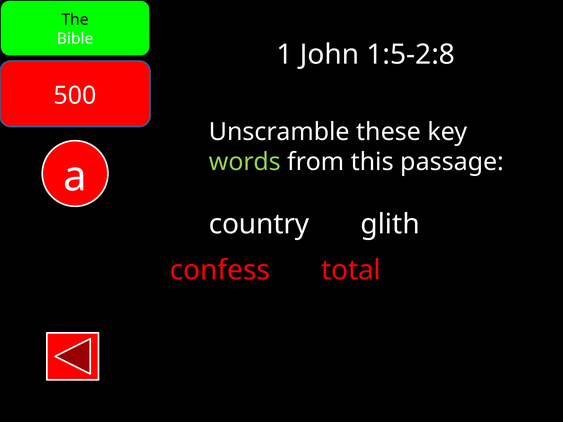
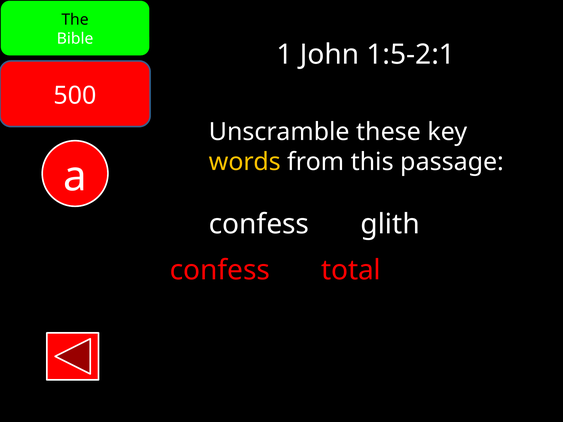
1:5-2:8: 1:5-2:8 -> 1:5-2:1 (411, 54)
words colour: light green -> yellow (245, 162)
country: country -> confess (259, 224)
